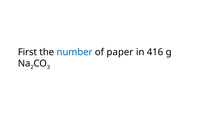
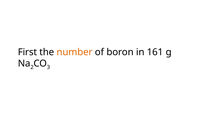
number colour: blue -> orange (75, 52)
paper: paper -> boron (120, 52)
416: 416 -> 161 (155, 52)
